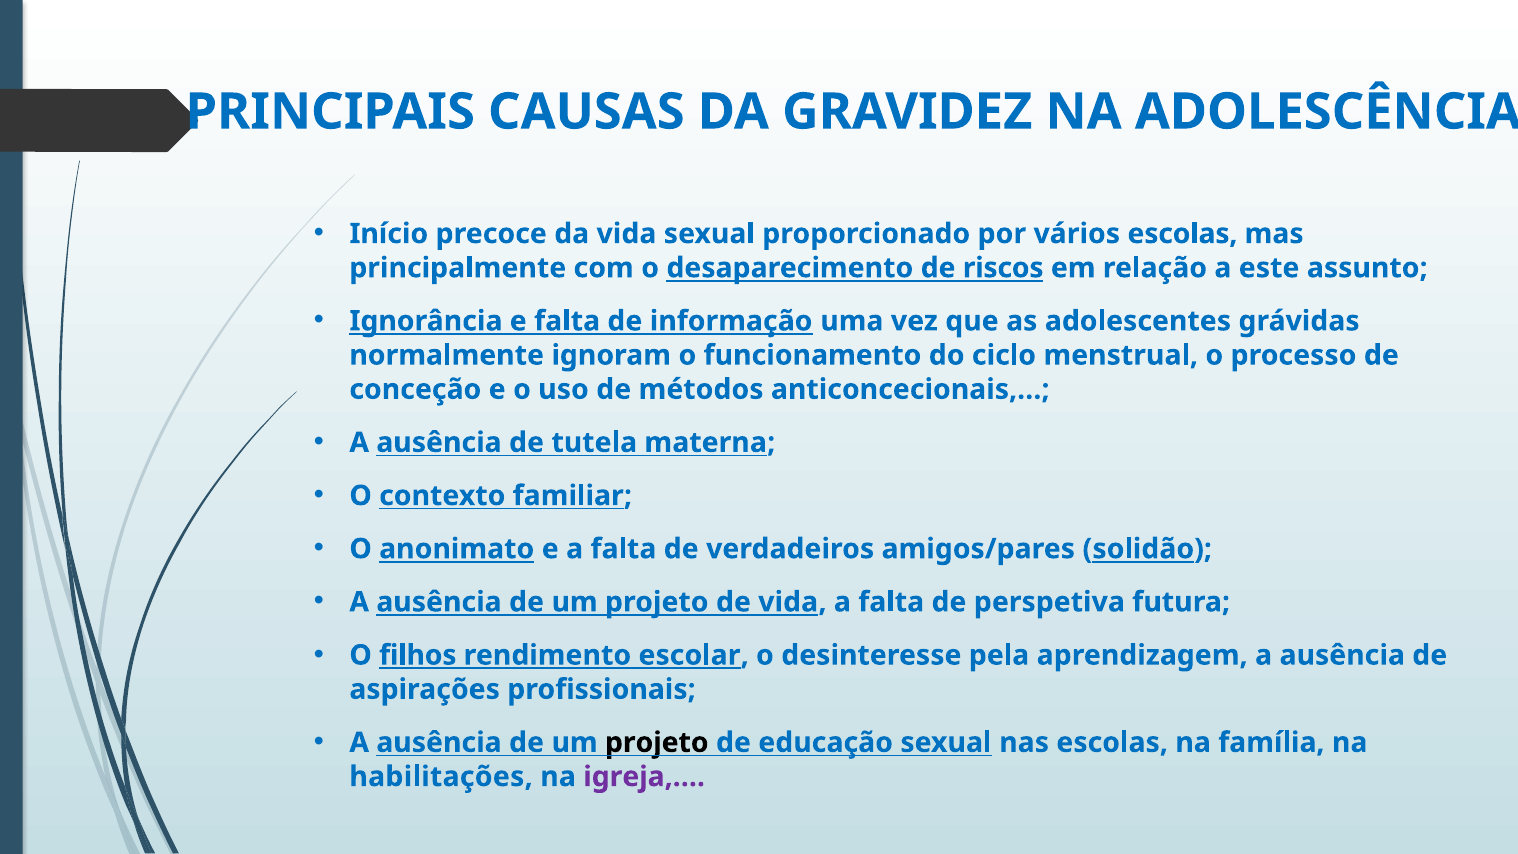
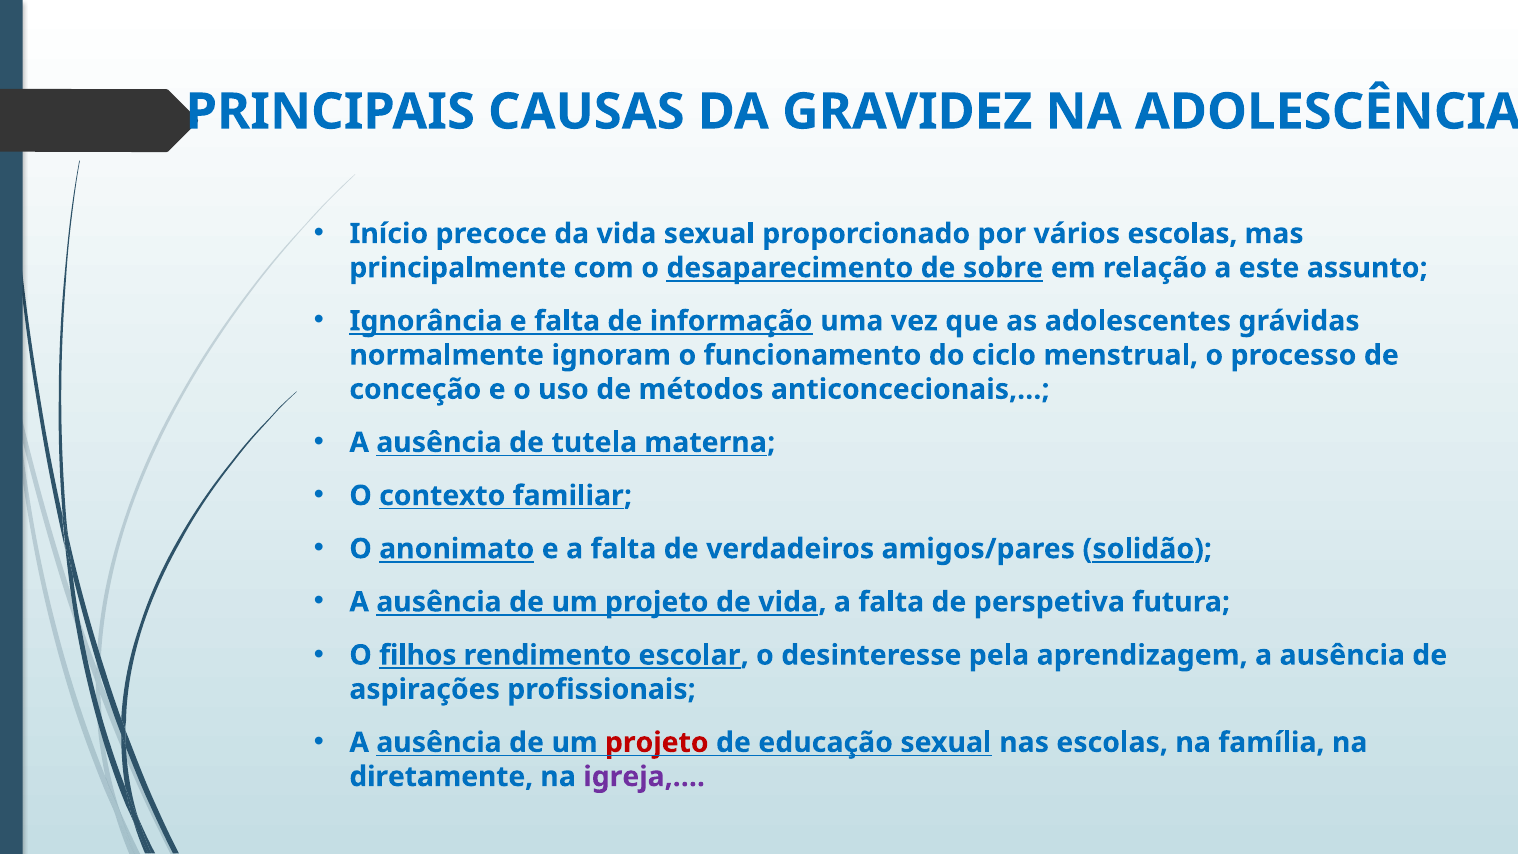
riscos: riscos -> sobre (1003, 268)
projeto colour: black -> red (657, 742)
habilitações: habilitações -> diretamente (441, 777)
